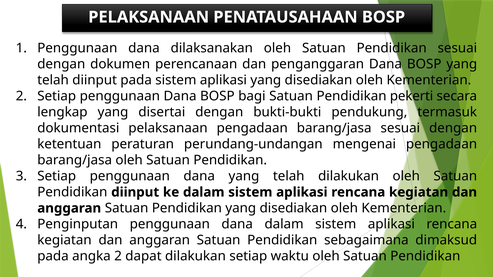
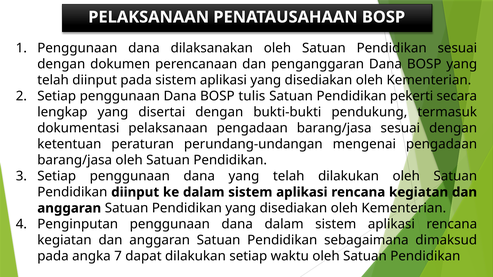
bagi: bagi -> tulis (252, 96)
angka 2: 2 -> 7 (118, 256)
